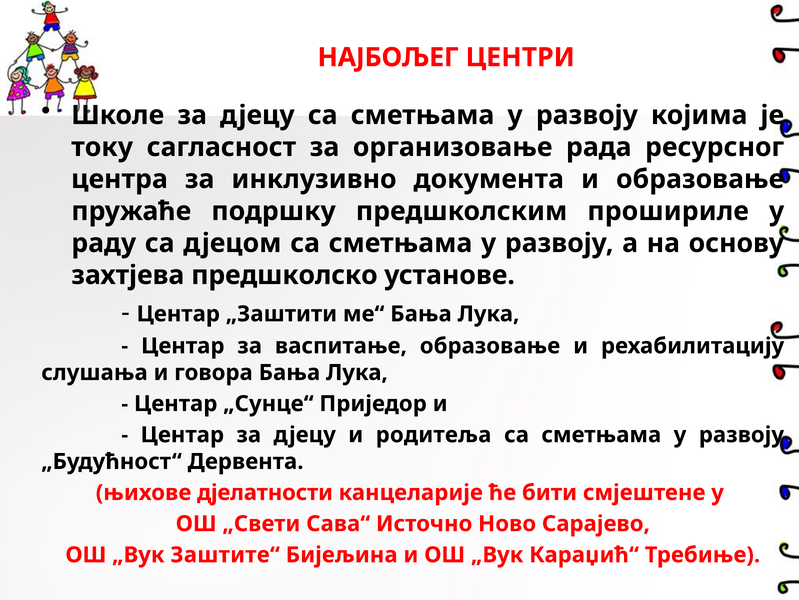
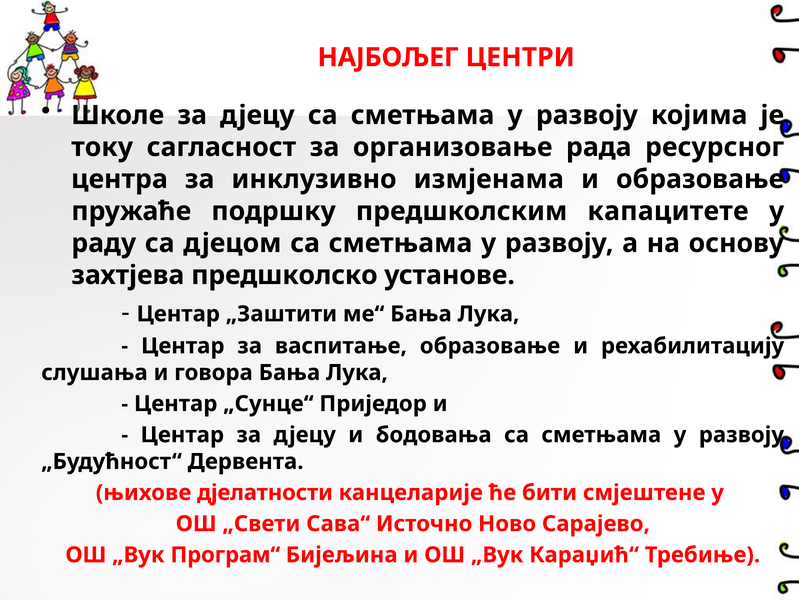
документа: документа -> измјенама (489, 179)
прошириле: прошириле -> капацитете (668, 211)
родитеља: родитеља -> бодовања (434, 434)
Заштите“: Заштите“ -> Програм“ (225, 554)
